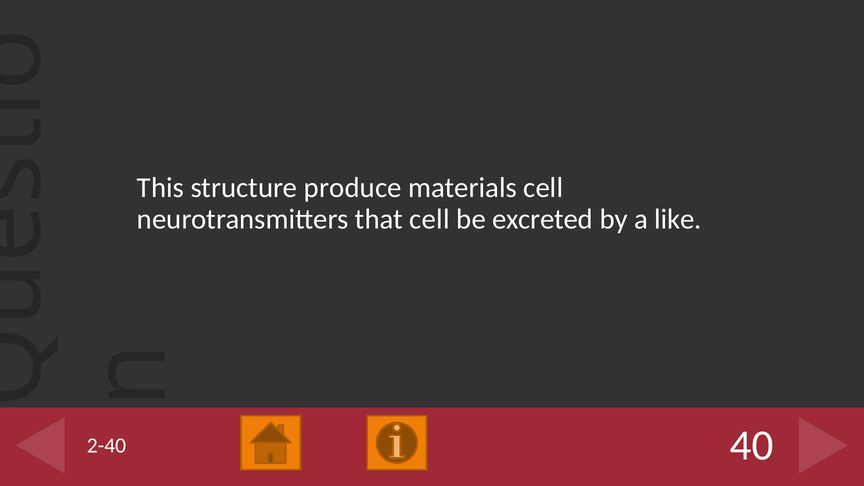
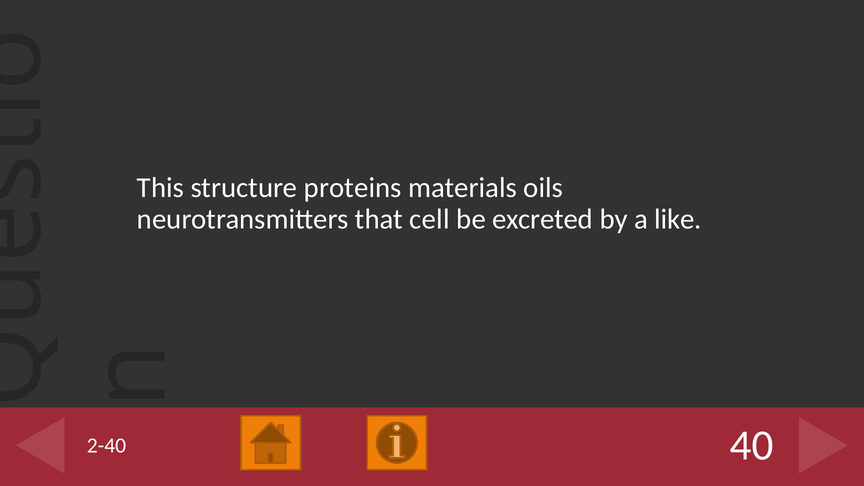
produce: produce -> proteins (353, 188)
materials cell: cell -> oils (543, 188)
